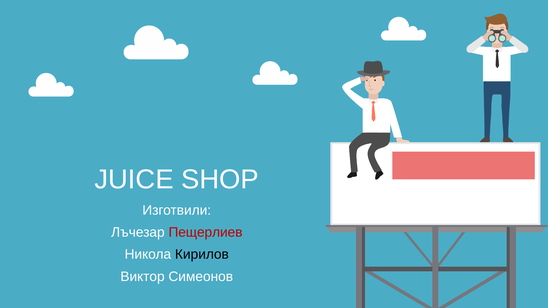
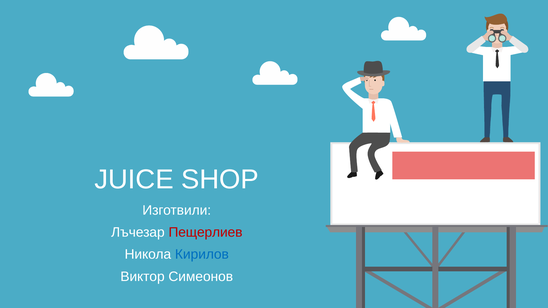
Кирилов colour: black -> blue (202, 255)
